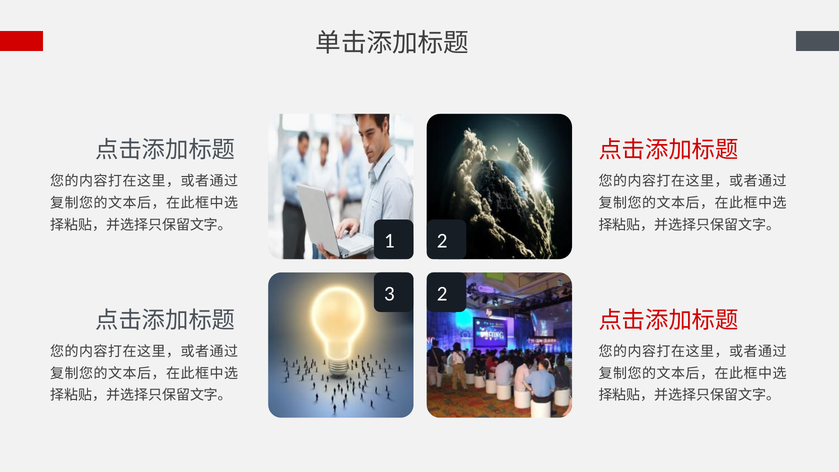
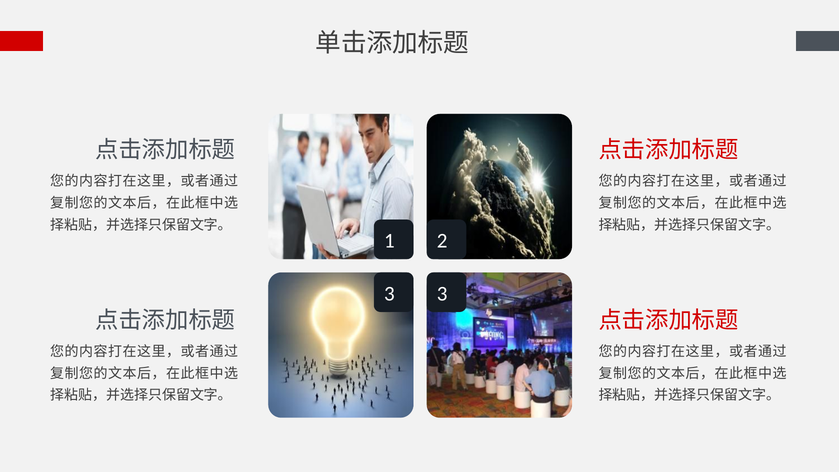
3 2: 2 -> 3 (442, 294)
